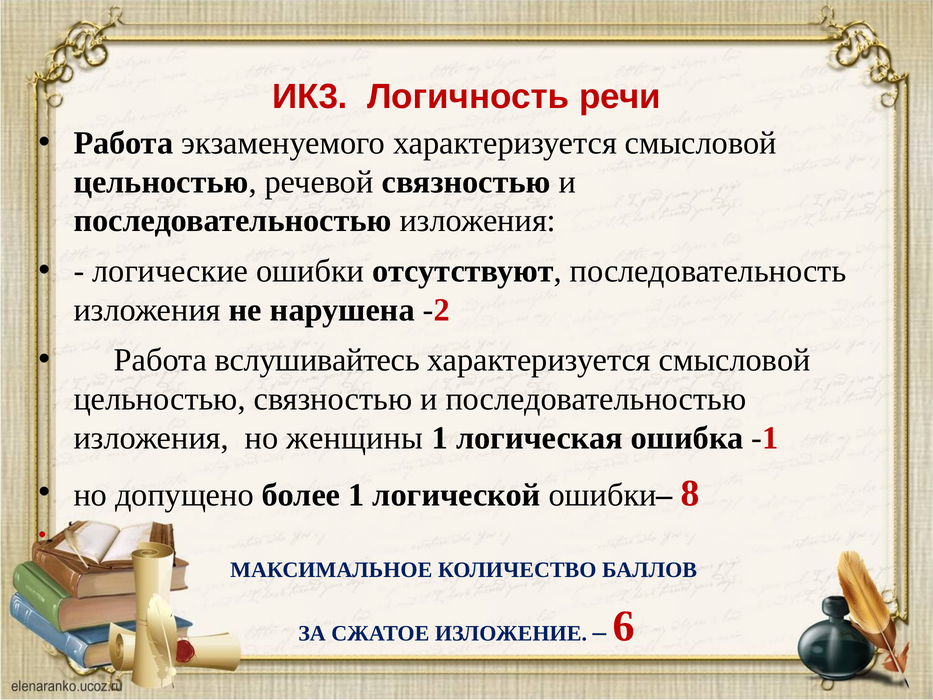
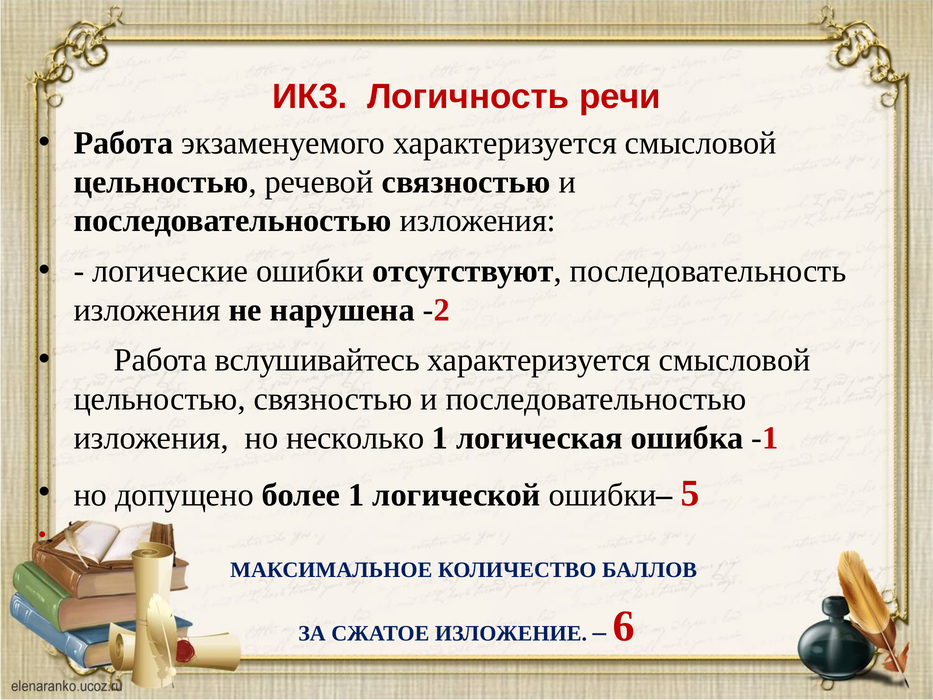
женщины: женщины -> несколько (355, 438)
8: 8 -> 5 (690, 493)
